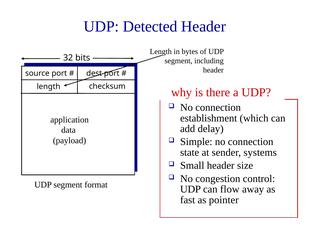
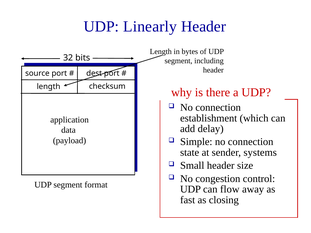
Detected: Detected -> Linearly (150, 26)
pointer: pointer -> closing (224, 200)
